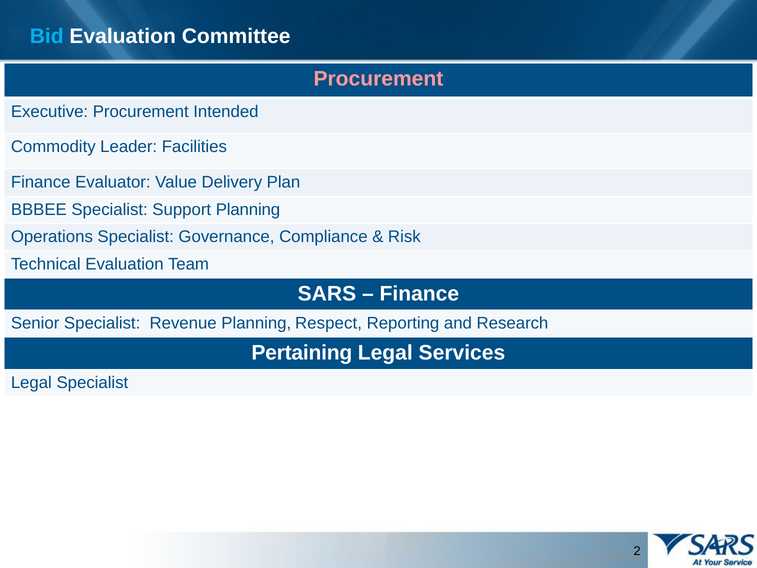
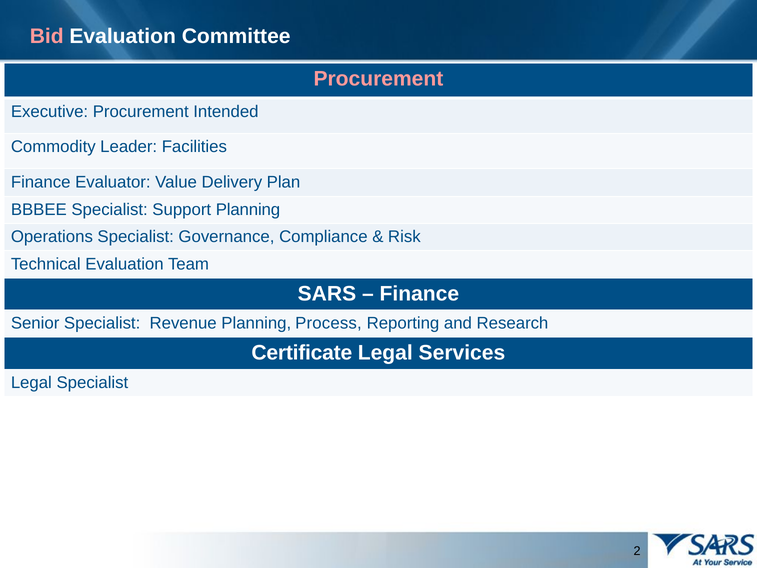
Bid colour: light blue -> pink (47, 36)
Respect: Respect -> Process (328, 323)
Pertaining: Pertaining -> Certificate (302, 353)
